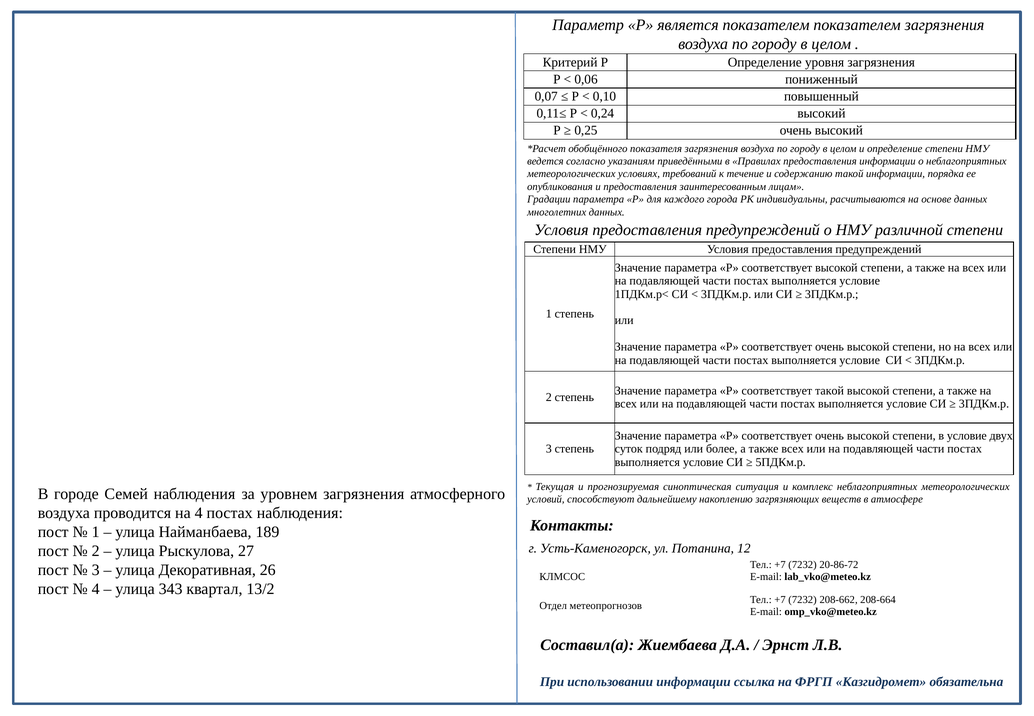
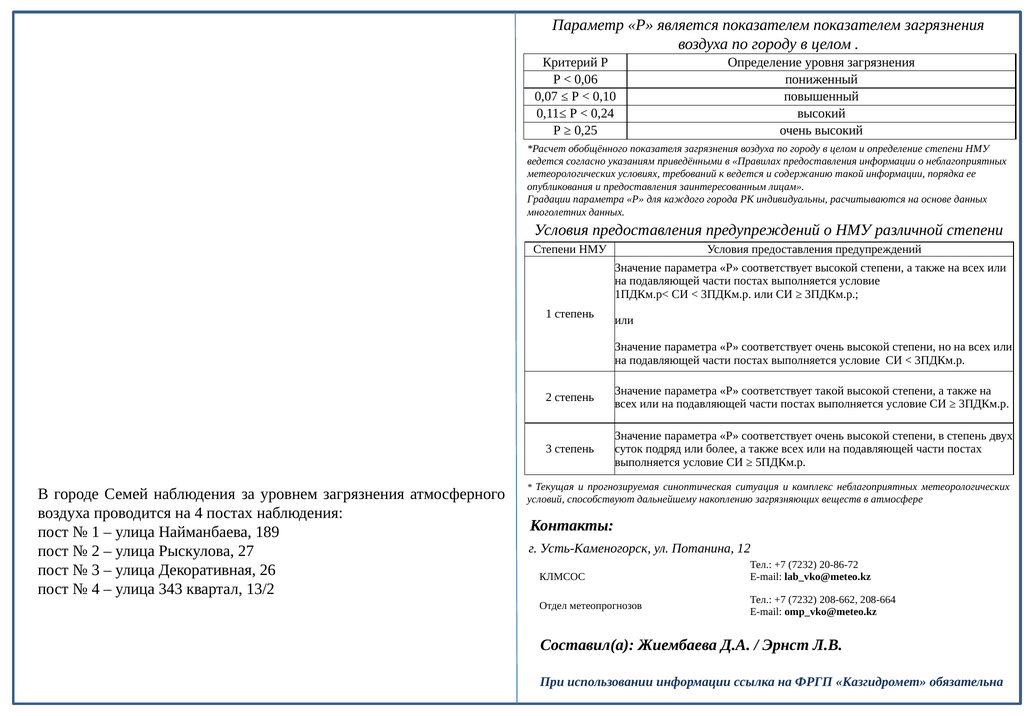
к течение: течение -> ведется (745, 174)
в условие: условие -> степень (967, 436)
